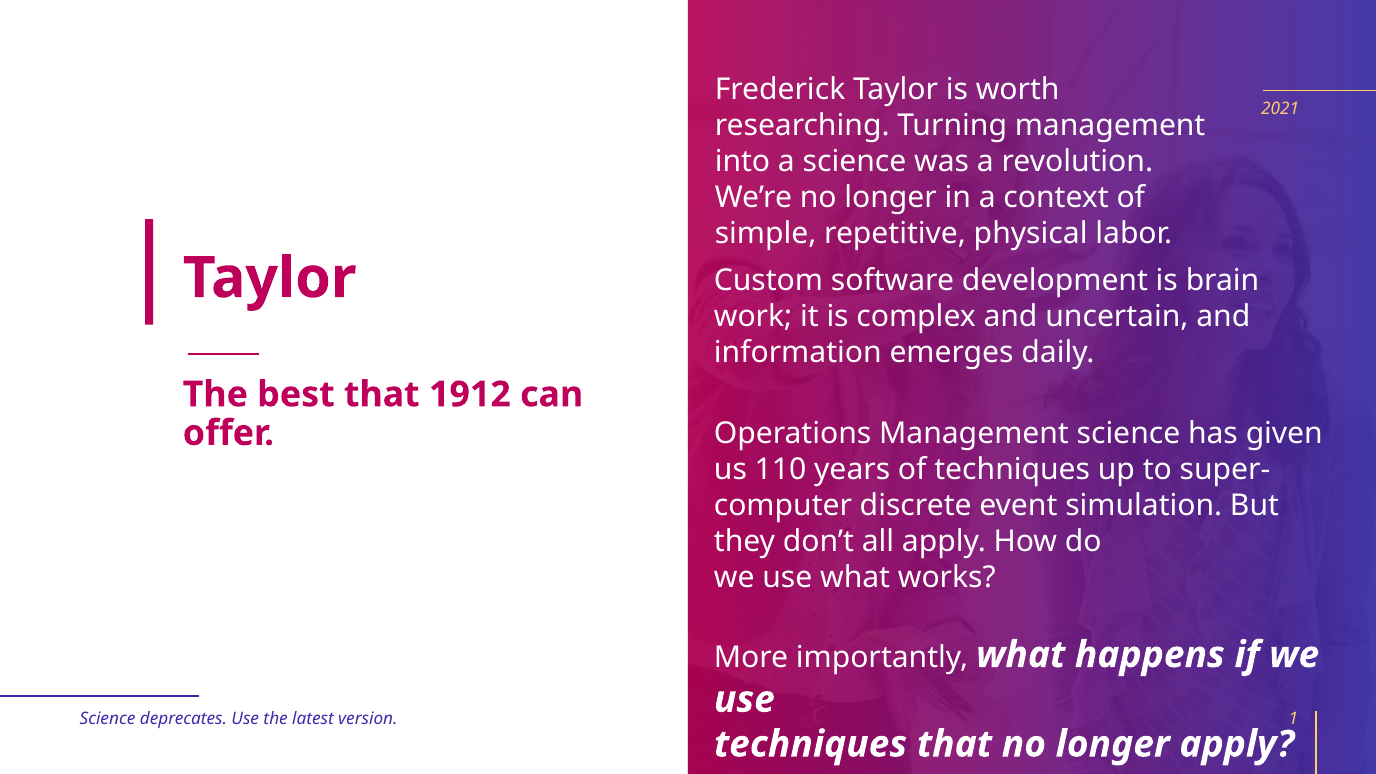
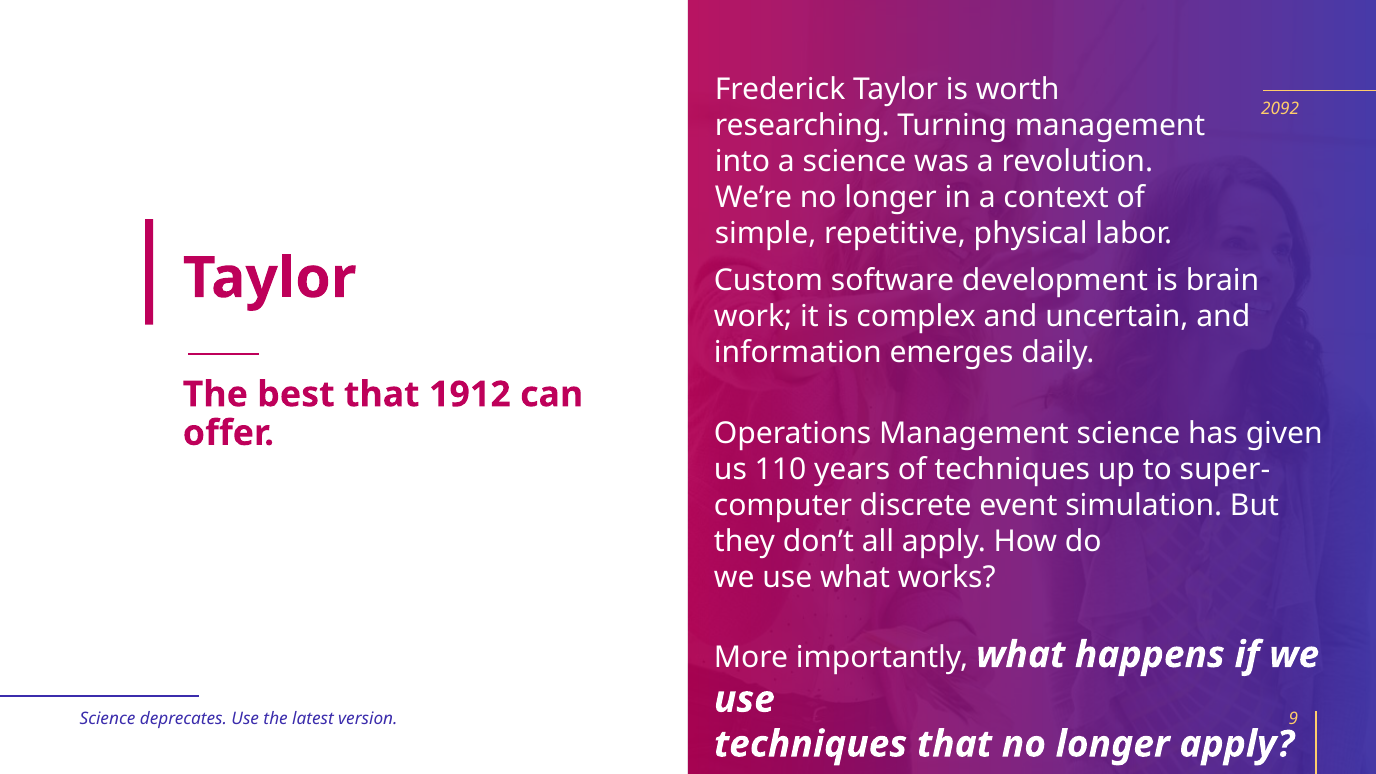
2021: 2021 -> 2092 (1280, 109)
1: 1 -> 9 (1293, 719)
